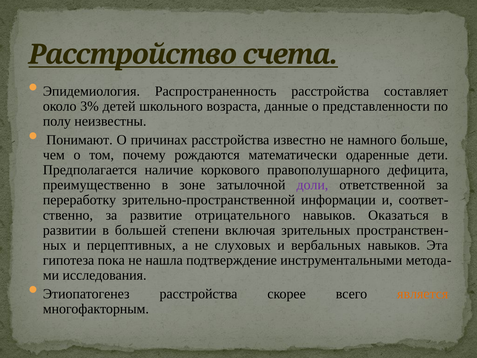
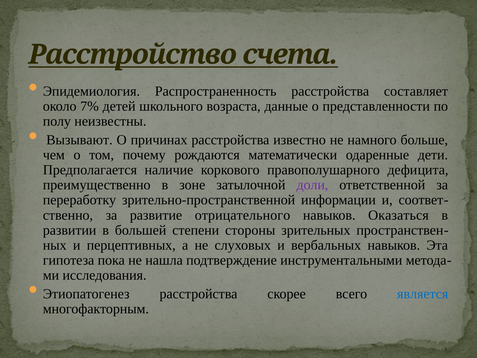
3%: 3% -> 7% (90, 106)
Понимают: Понимают -> Вызывают (79, 140)
включая: включая -> стороны (250, 230)
является colour: orange -> blue (423, 294)
